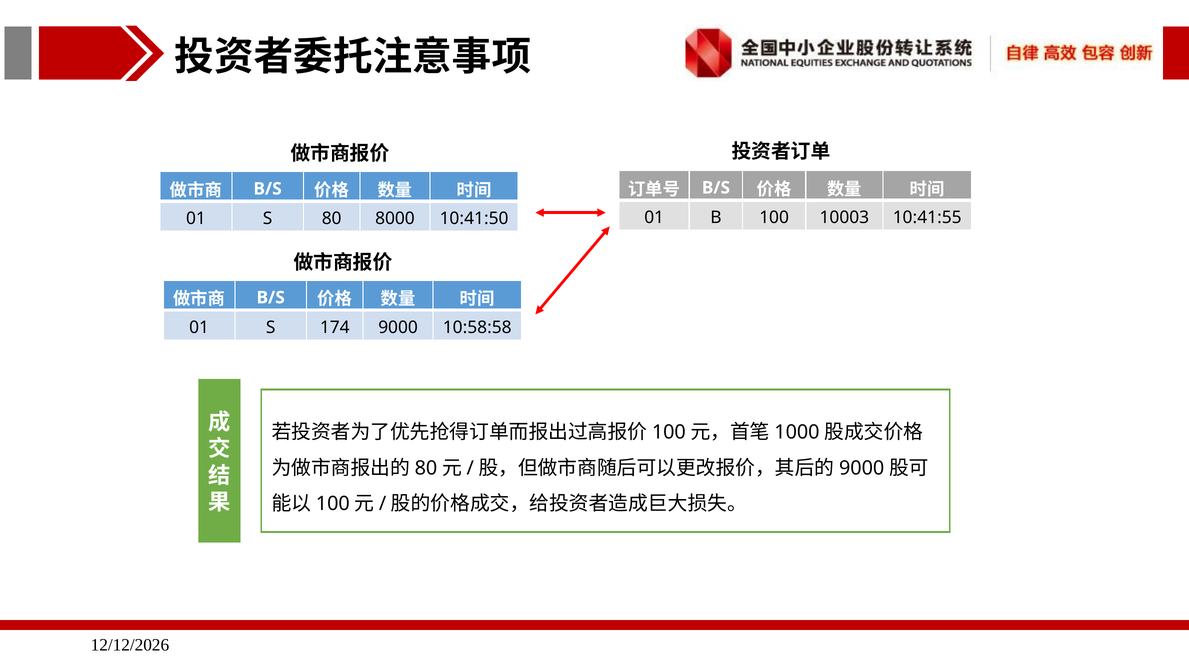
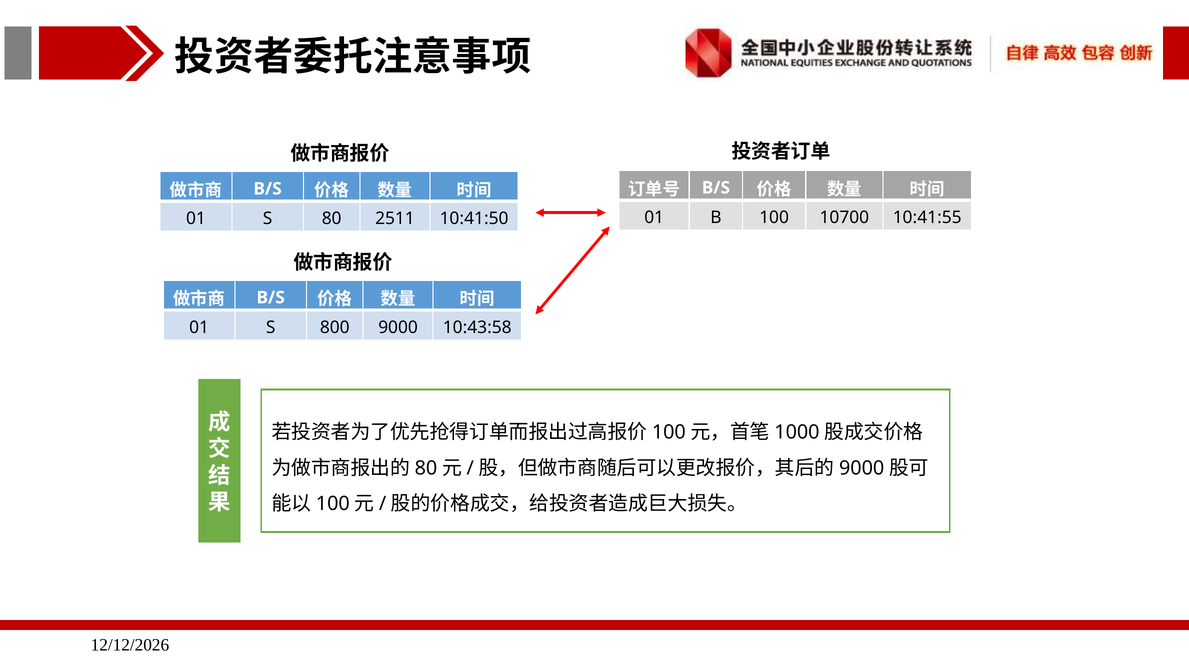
10003: 10003 -> 10700 (844, 218)
8000: 8000 -> 2511 (395, 219)
174: 174 -> 800 (335, 327)
10:58:58: 10:58:58 -> 10:43:58 (477, 327)
